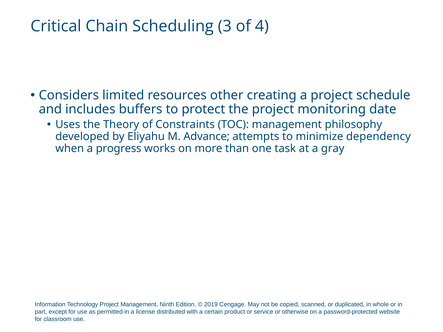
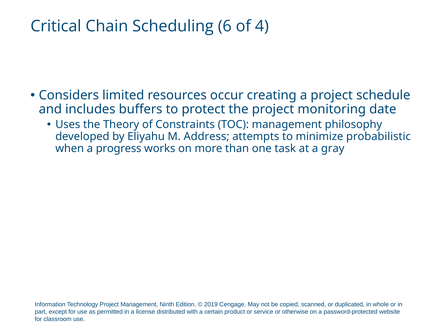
3: 3 -> 6 (225, 26)
other: other -> occur (227, 95)
Advance: Advance -> Address (206, 137)
dependency: dependency -> probabilistic (378, 137)
